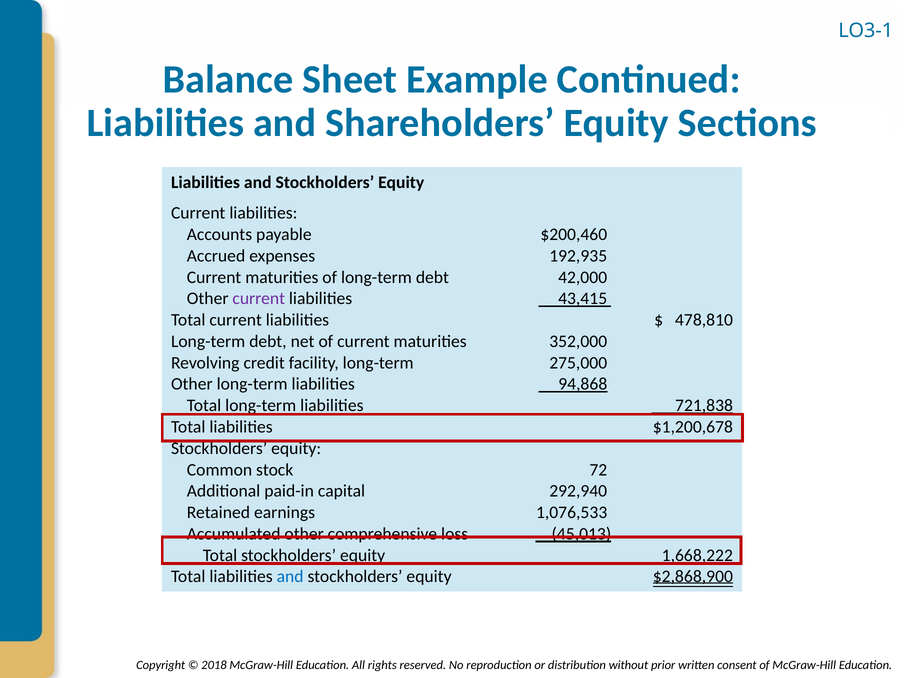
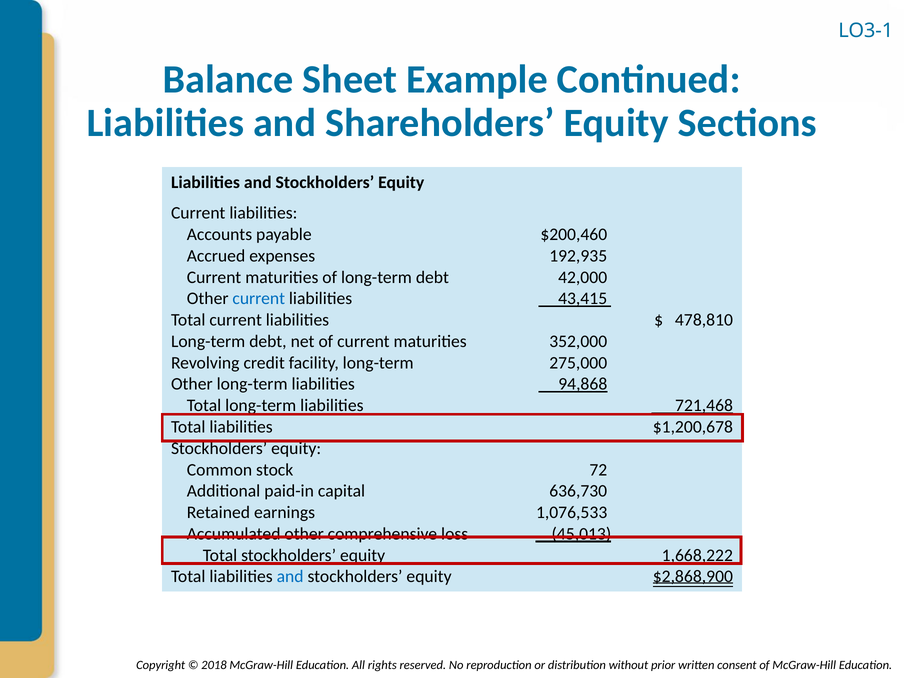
current colour: purple -> blue (259, 299)
721,838: 721,838 -> 721,468 (704, 406)
292,940: 292,940 -> 636,730 (578, 491)
